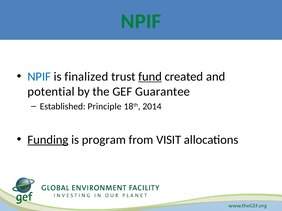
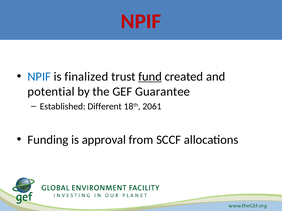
NPIF colour: green -> red (141, 21)
Principle: Principle -> Different (105, 107)
2014: 2014 -> 2061 (152, 107)
Funding underline: present -> none (48, 140)
program: program -> approval (104, 140)
VISIT: VISIT -> SCCF (169, 140)
